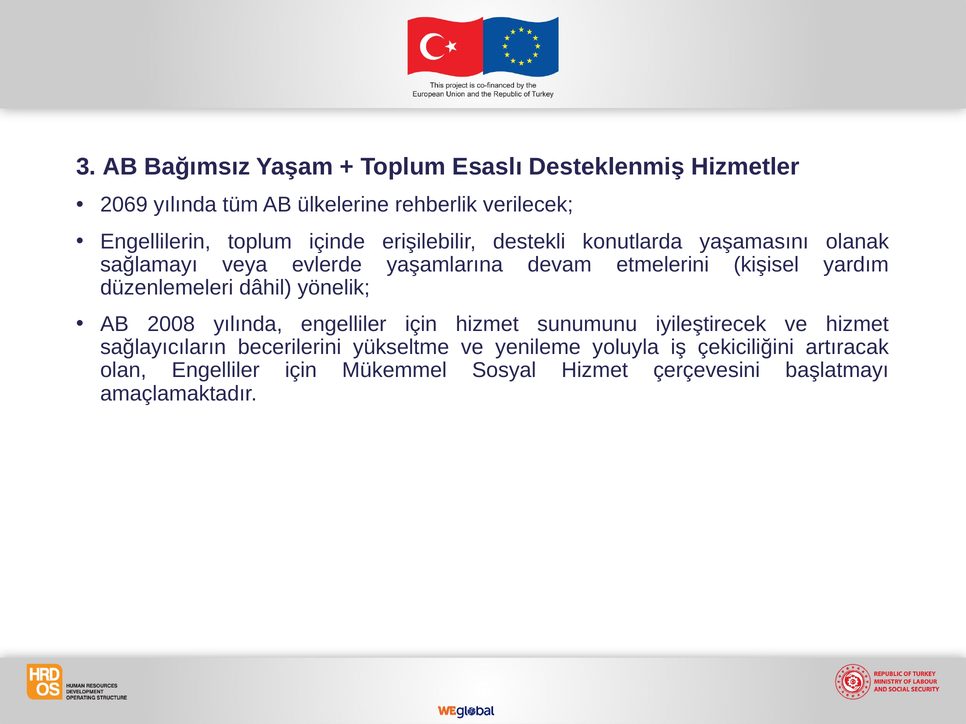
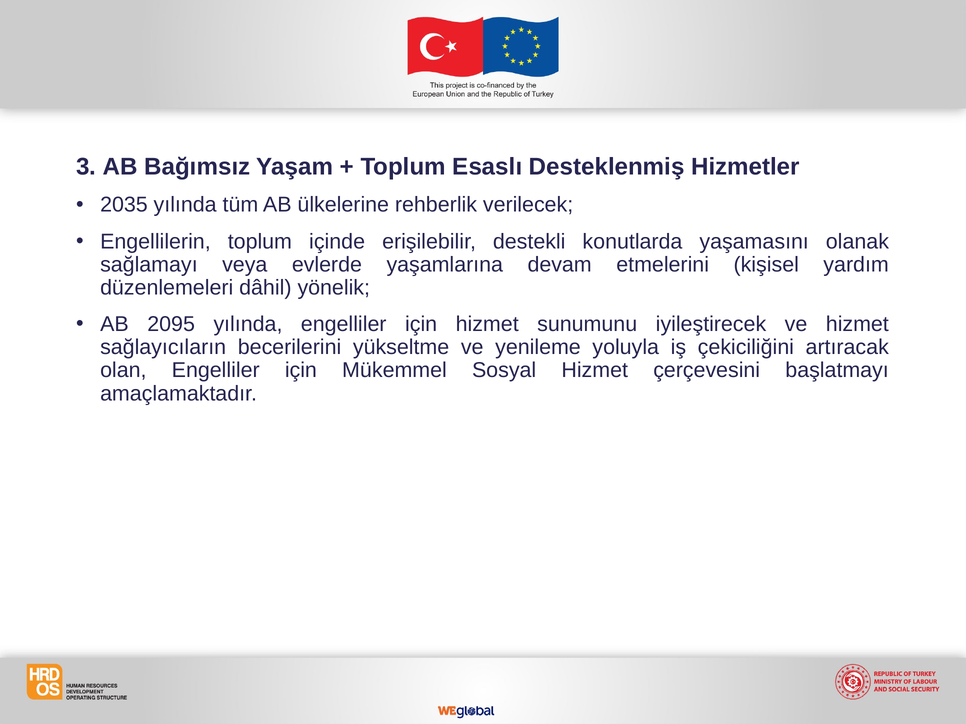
2069: 2069 -> 2035 (124, 205)
2008: 2008 -> 2095 (171, 324)
